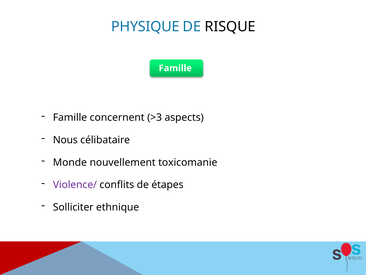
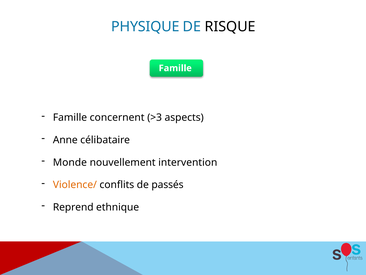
Nous: Nous -> Anne (65, 140)
toxicomanie: toxicomanie -> intervention (188, 162)
Violence/ colour: purple -> orange (75, 184)
étapes: étapes -> passés (168, 184)
Solliciter: Solliciter -> Reprend (73, 207)
